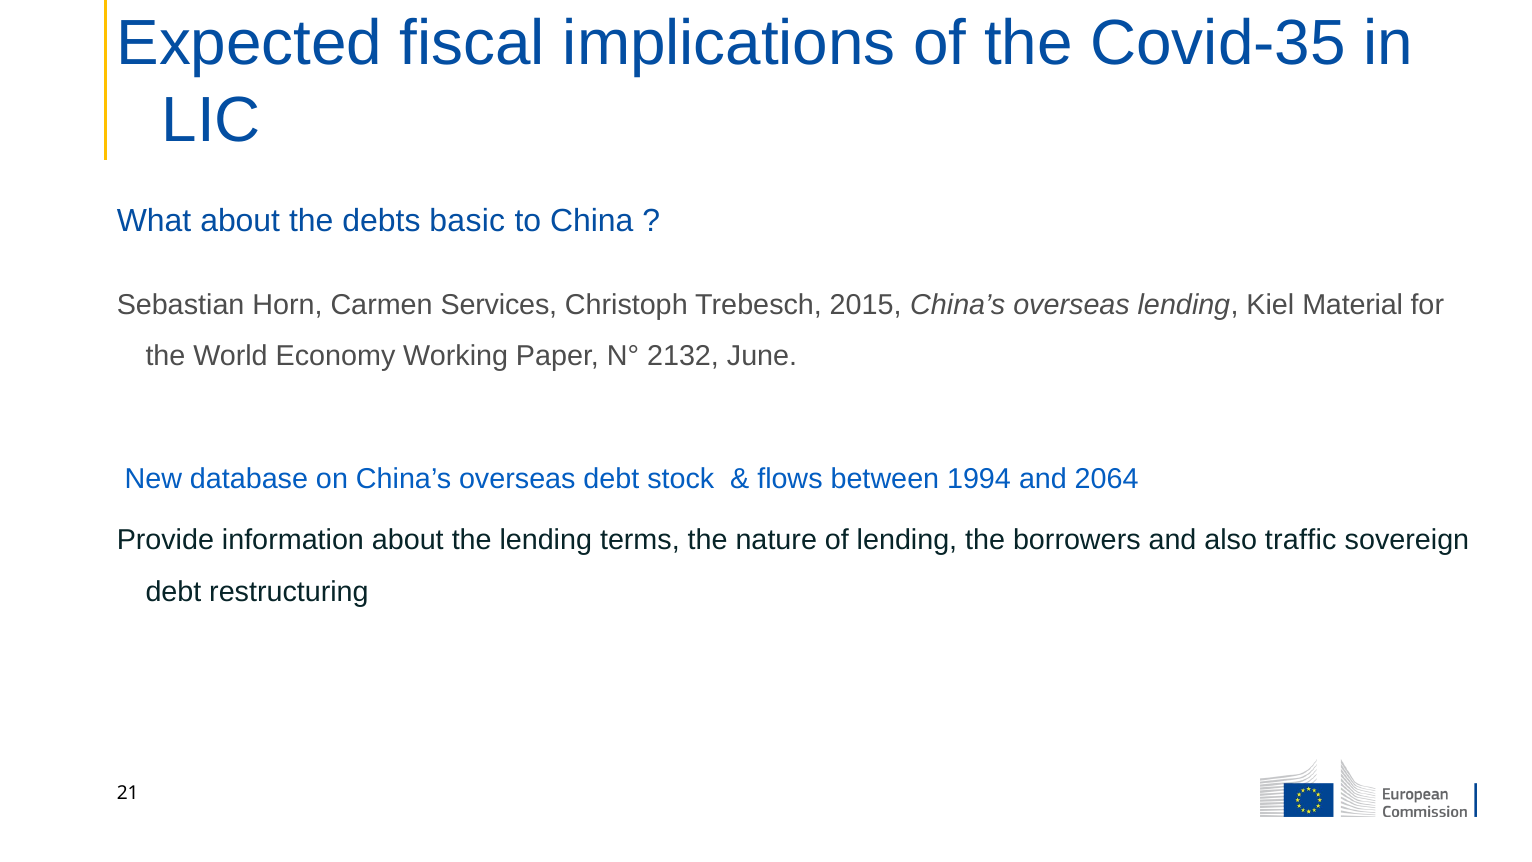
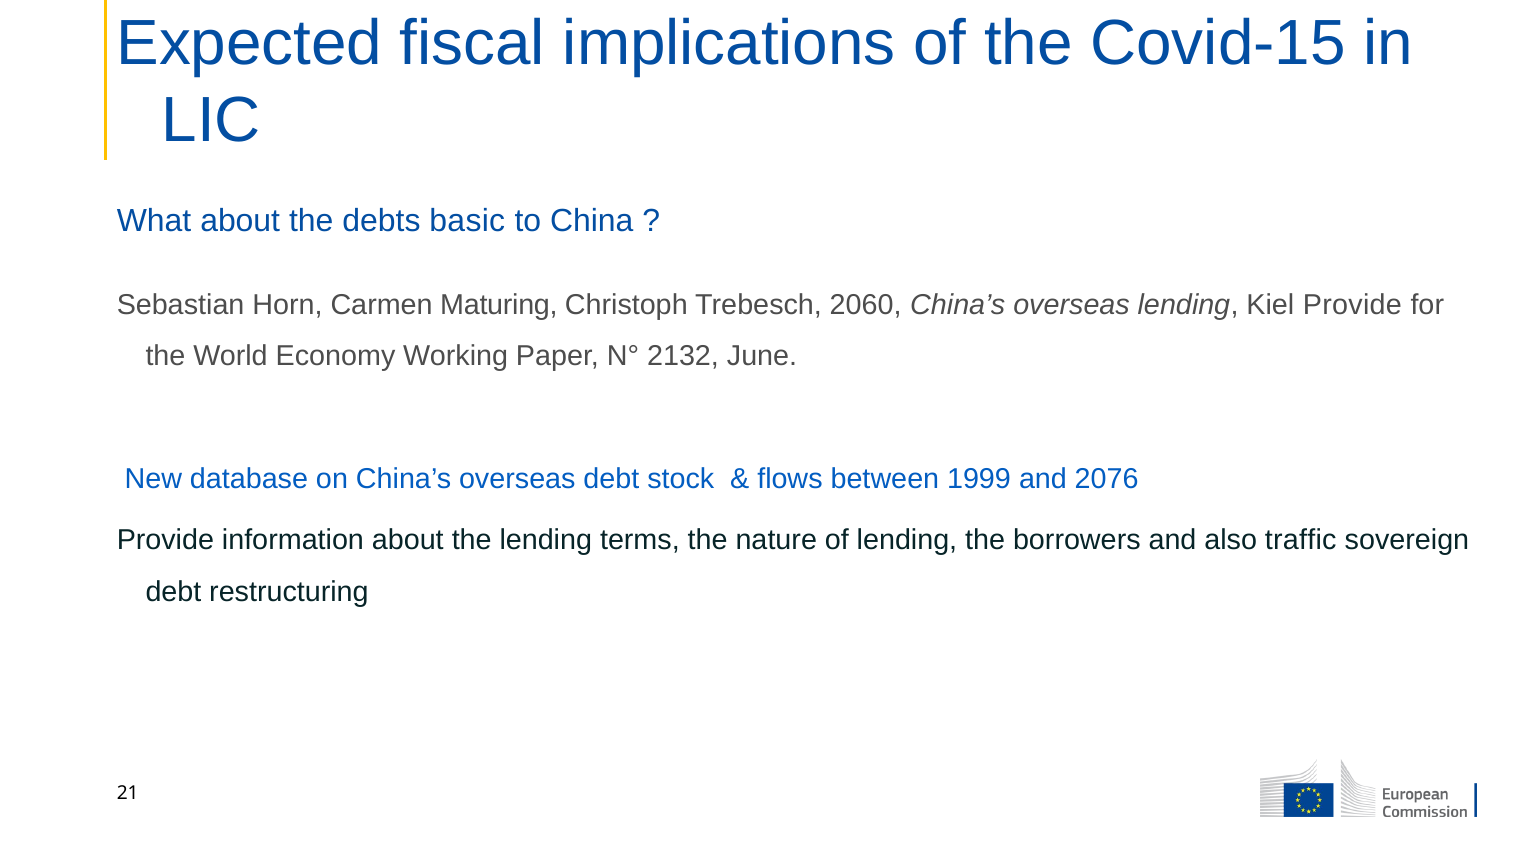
Covid-35: Covid-35 -> Covid-15 (1218, 43)
Services: Services -> Maturing (499, 305)
2015: 2015 -> 2060 (866, 305)
Kiel Material: Material -> Provide (1352, 305)
1994: 1994 -> 1999 (979, 479)
2064: 2064 -> 2076 (1107, 479)
